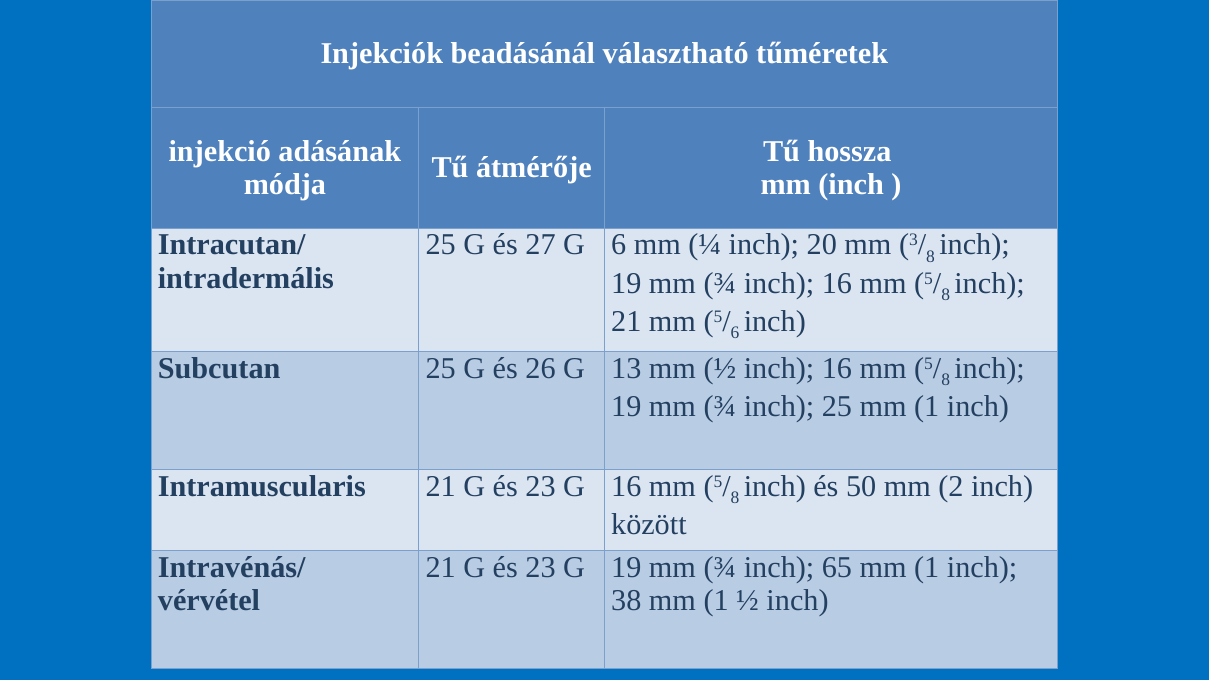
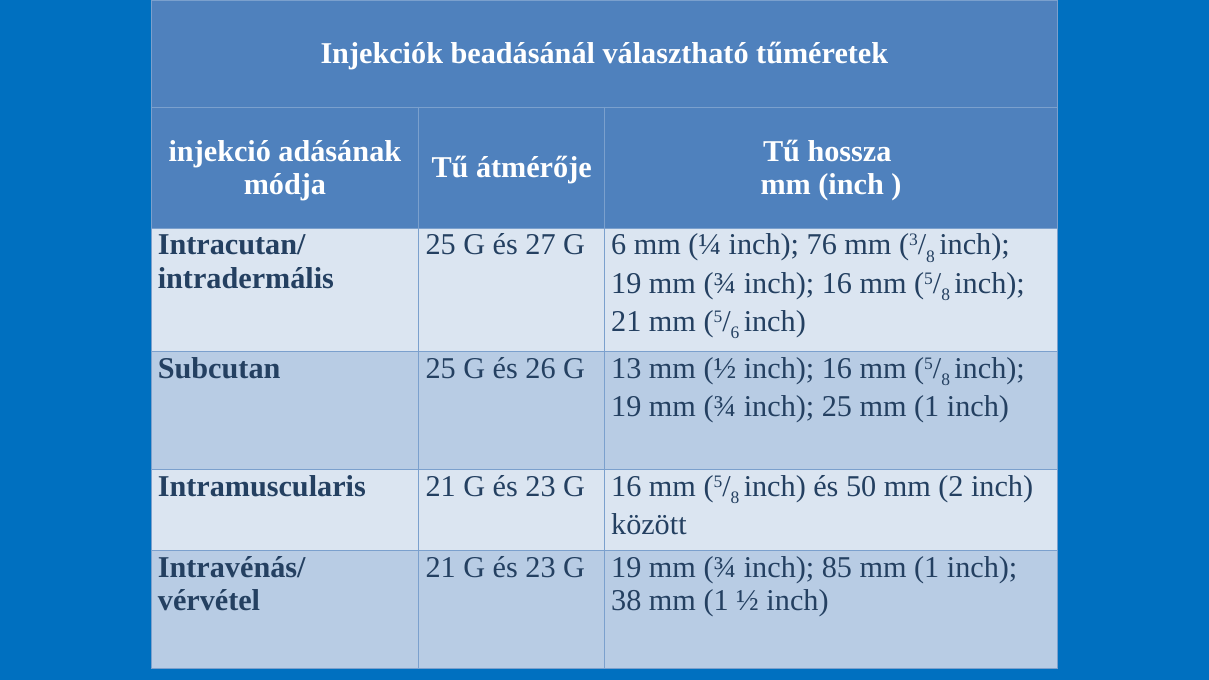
20: 20 -> 76 (822, 245)
65: 65 -> 85 (837, 567)
